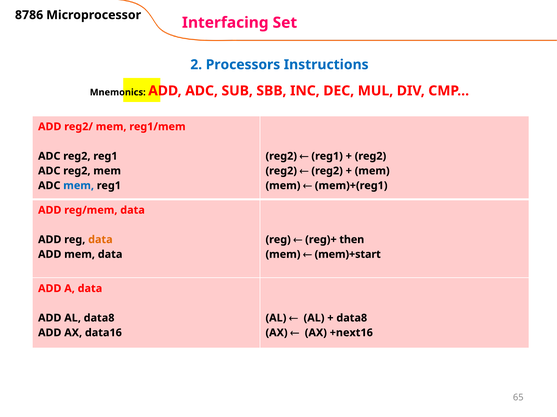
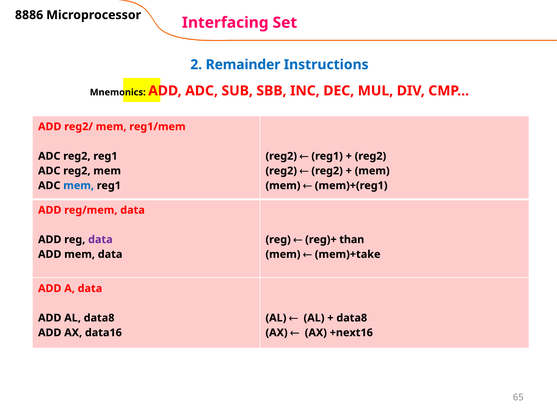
8786: 8786 -> 8886 (29, 15)
Processors: Processors -> Remainder (243, 65)
data colour: orange -> purple (100, 240)
then: then -> than (352, 240)
mem)+start: mem)+start -> mem)+take (348, 255)
